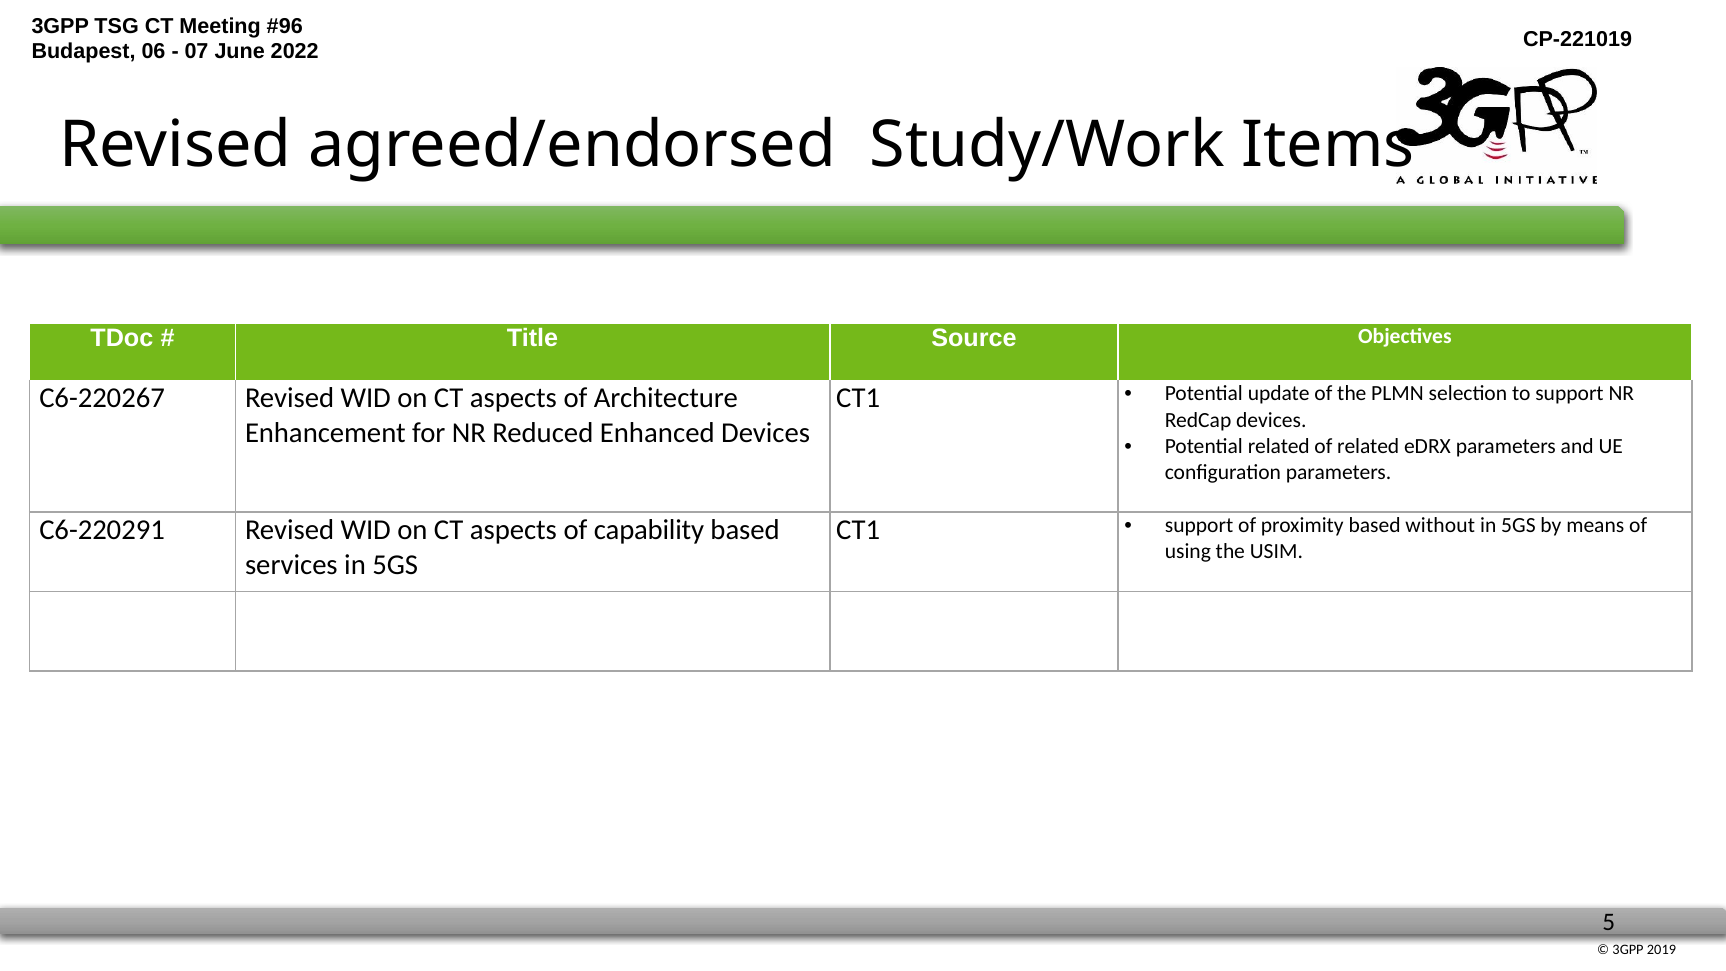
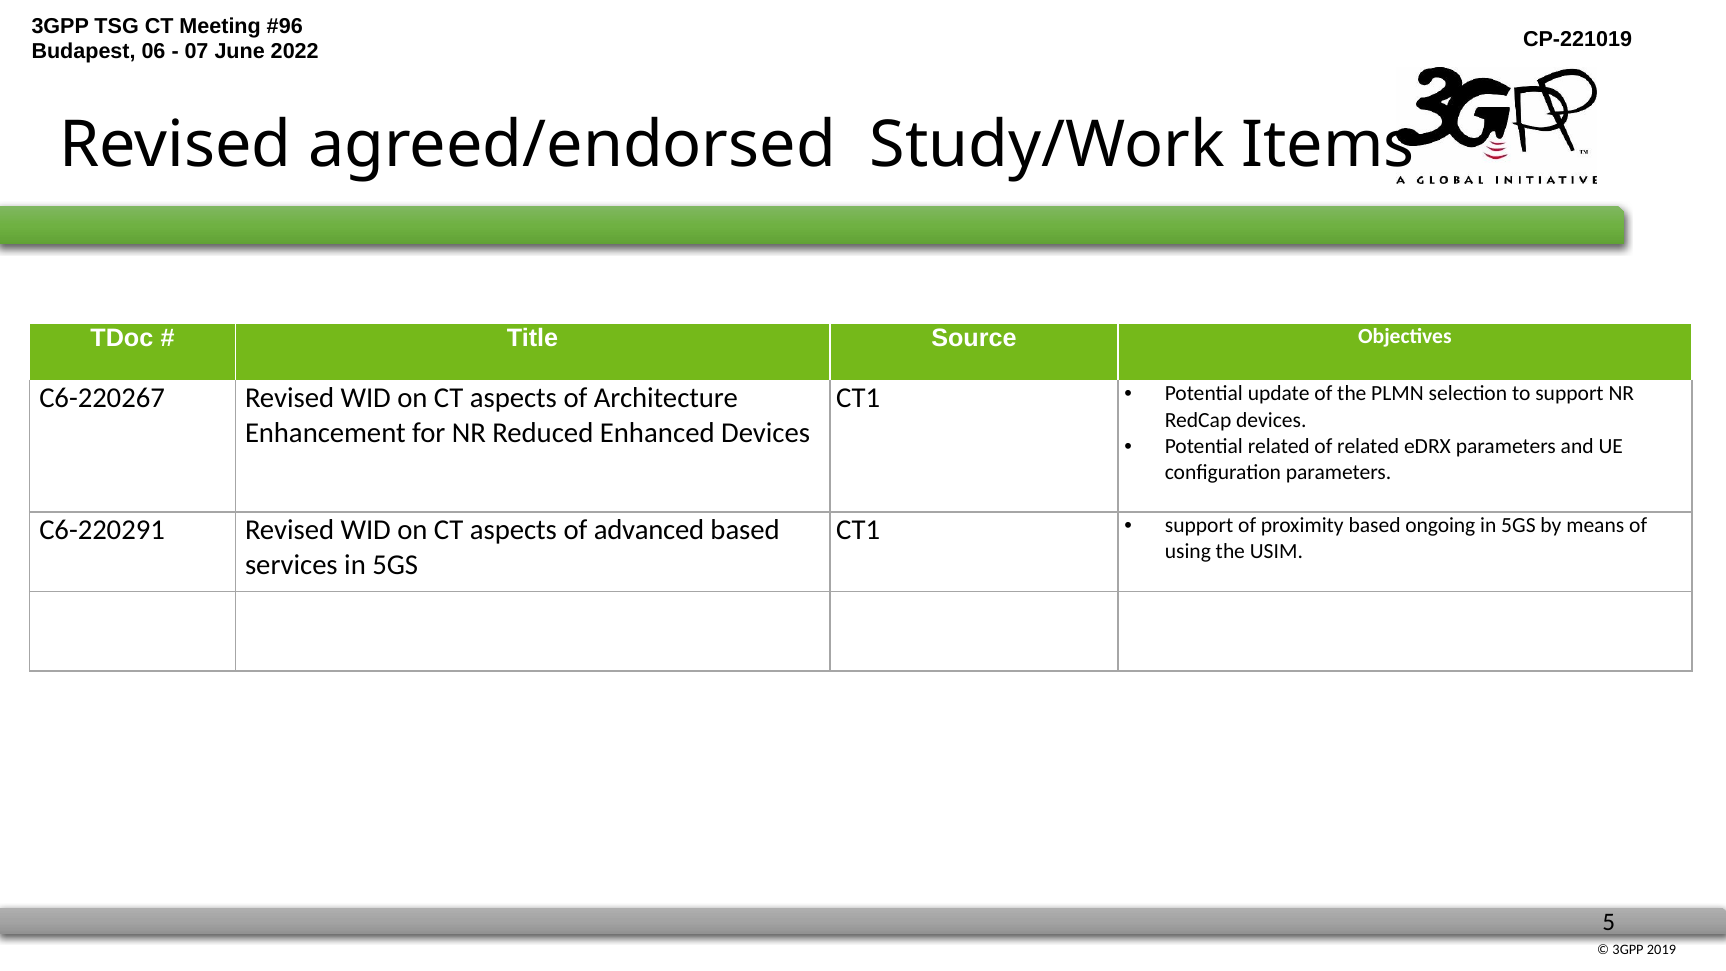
capability: capability -> advanced (649, 530)
without: without -> ongoing (1440, 525)
